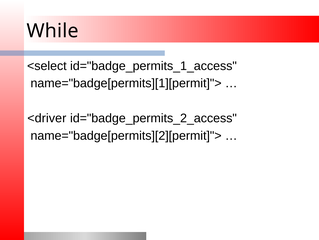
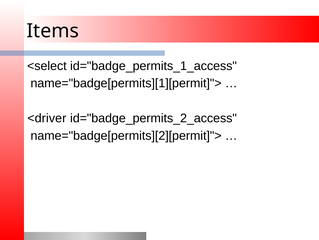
While: While -> Items (53, 31)
